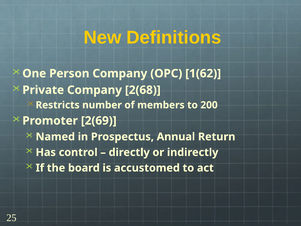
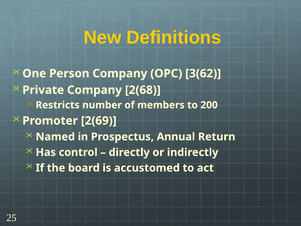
1(62: 1(62 -> 3(62 (203, 73)
